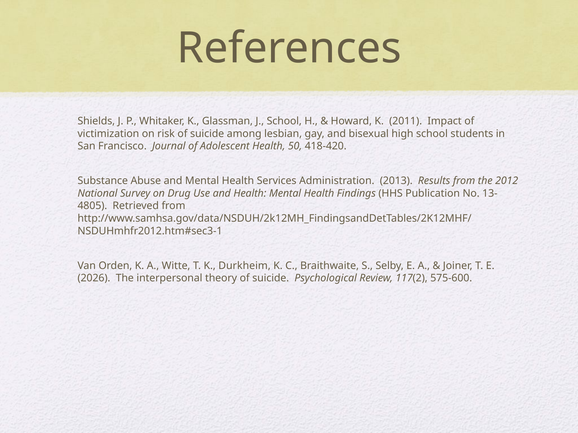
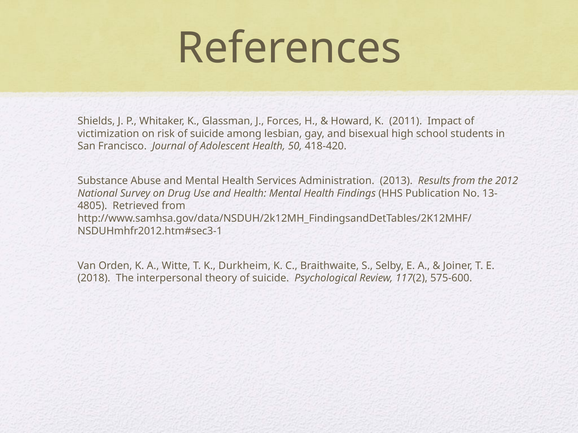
J School: School -> Forces (284, 121)
2026: 2026 -> 2018 (94, 278)
